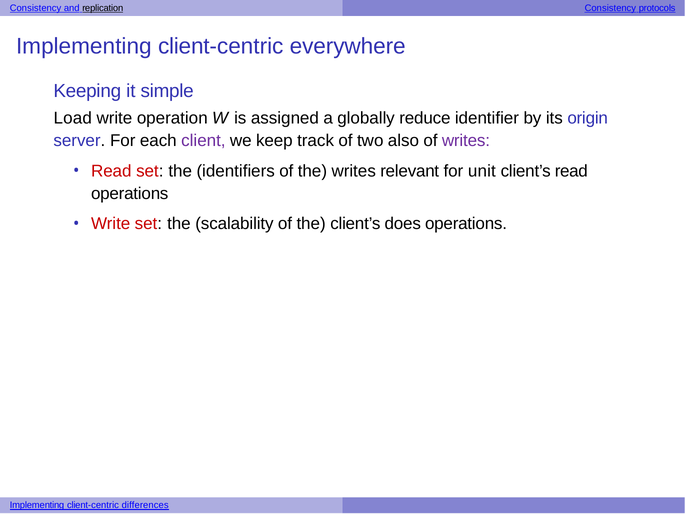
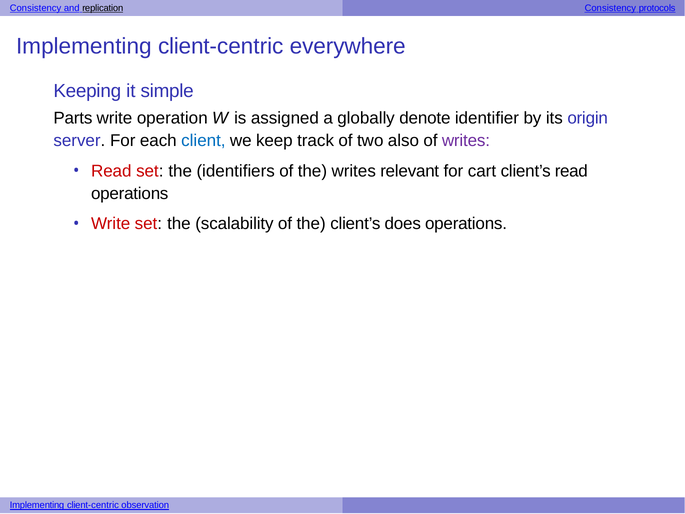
Load: Load -> Parts (73, 118)
reduce: reduce -> denote (425, 118)
client colour: purple -> blue (203, 141)
unit: unit -> cart (482, 171)
differences: differences -> observation (145, 505)
